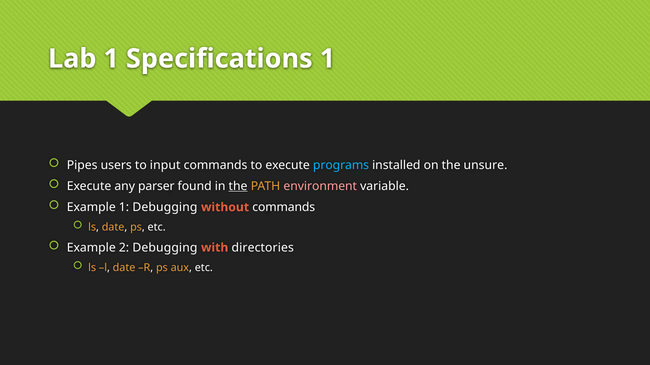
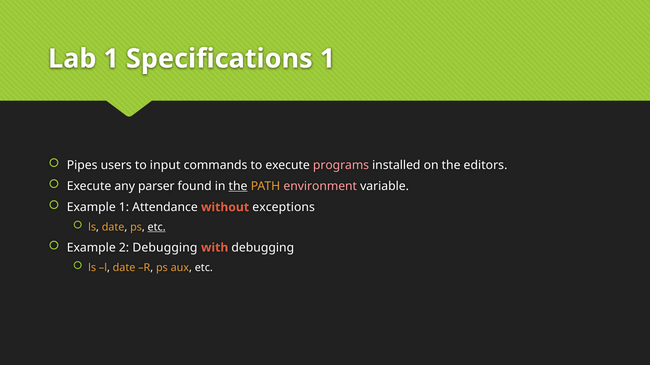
programs colour: light blue -> pink (341, 165)
unsure: unsure -> editors (485, 165)
1 Debugging: Debugging -> Attendance (165, 208)
without commands: commands -> exceptions (284, 208)
etc underline: none -> present (157, 228)
with directories: directories -> debugging (263, 248)
